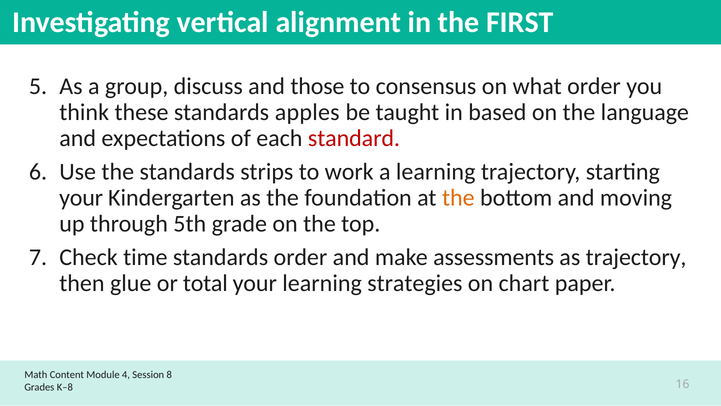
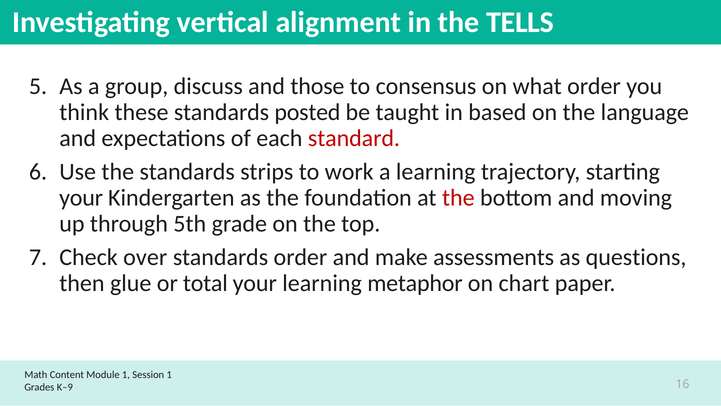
FIRST: FIRST -> TELLS (520, 22)
apples: apples -> posted (307, 112)
the colour: orange -> red (458, 198)
time: time -> over (145, 257)
as trajectory: trajectory -> questions (636, 257)
strategies: strategies -> metaphor (415, 283)
Module 4: 4 -> 1 (126, 374)
Session 8: 8 -> 1 (169, 374)
K–8: K–8 -> K–9 (65, 387)
